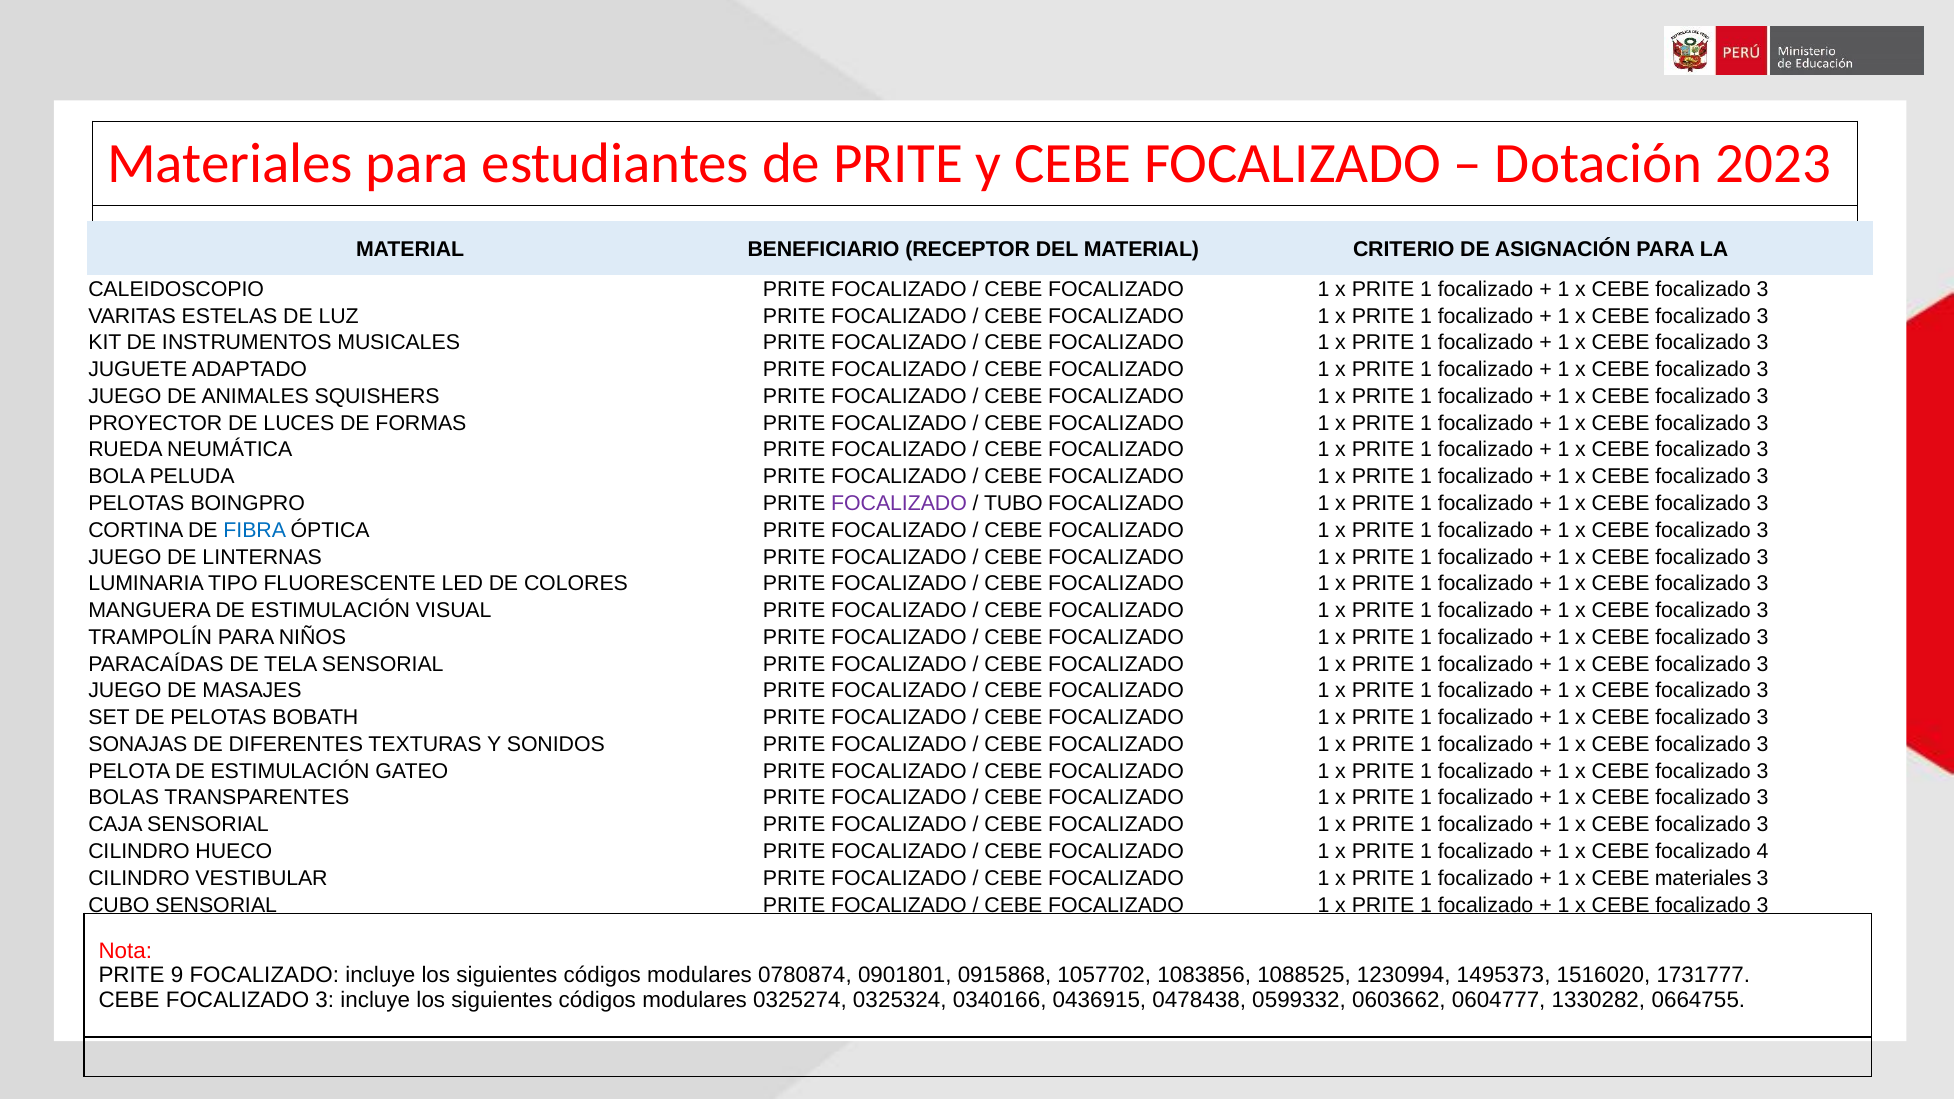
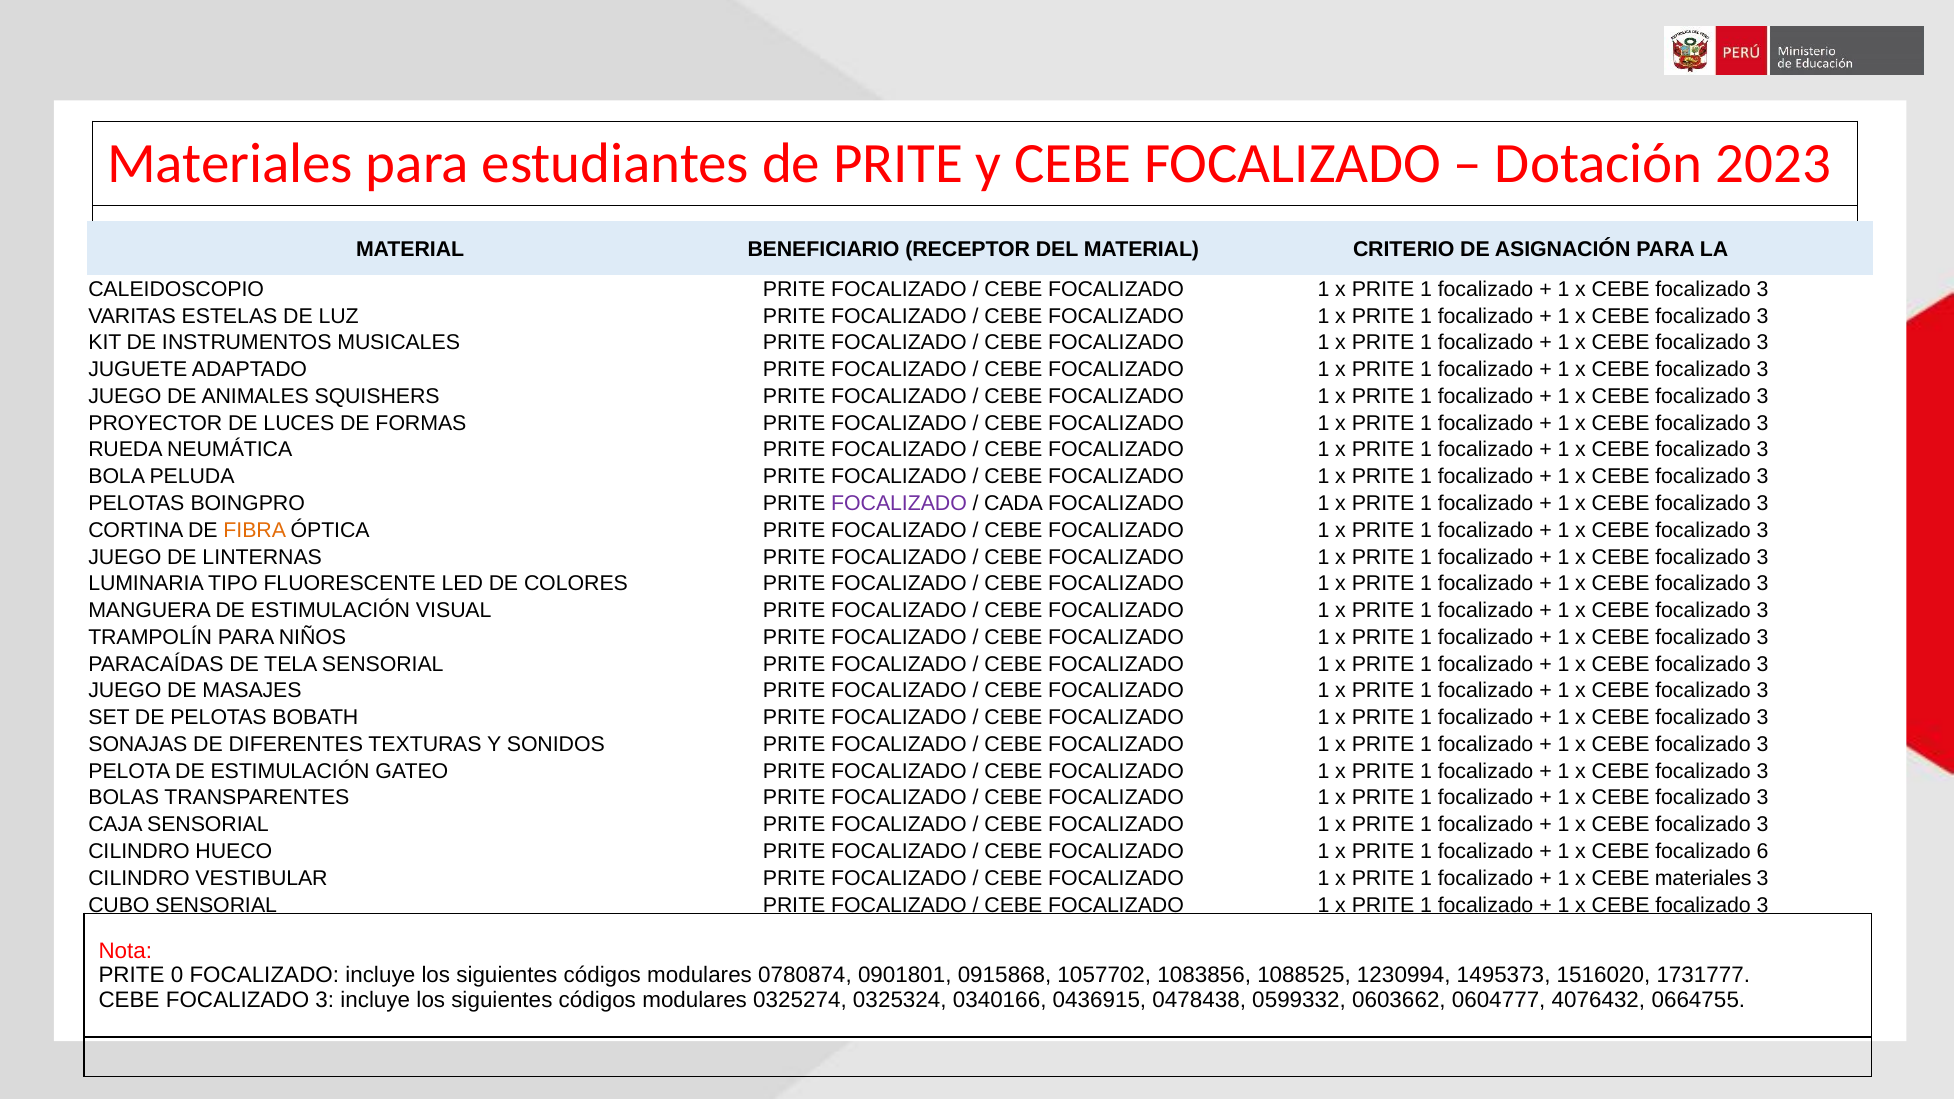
TUBO: TUBO -> CADA (1013, 504)
FIBRA colour: blue -> orange (255, 530)
4: 4 -> 6 (1763, 852)
9: 9 -> 0 (177, 976)
1330282: 1330282 -> 4076432 (1598, 1001)
